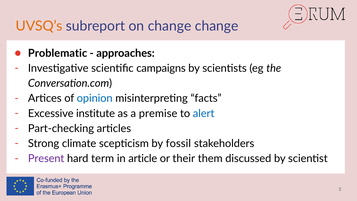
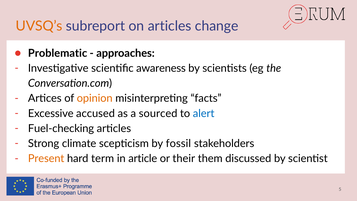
on change: change -> articles (170, 26)
campaigns: campaigns -> awareness (161, 68)
opinion colour: blue -> orange (95, 98)
institute: institute -> accused (95, 113)
premise: premise -> sourced (158, 113)
Part-checking: Part-checking -> Fuel-checking (61, 128)
Present colour: purple -> orange (46, 158)
